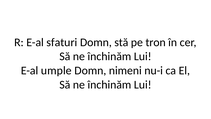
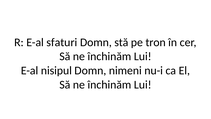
umple: umple -> nisipul (56, 70)
